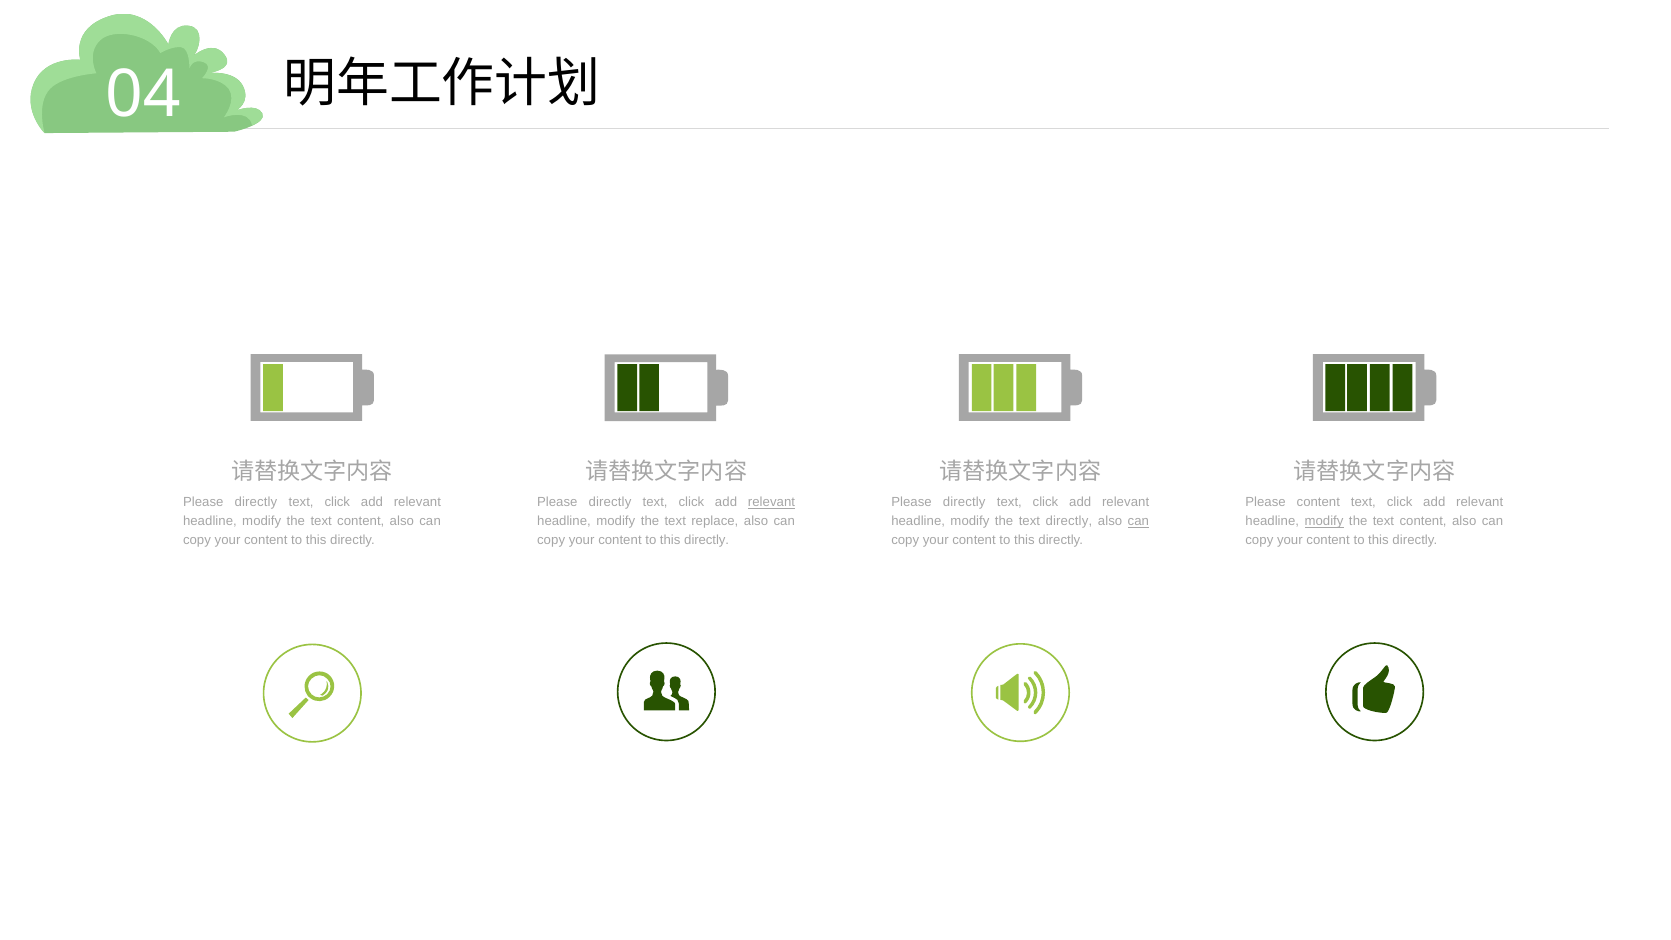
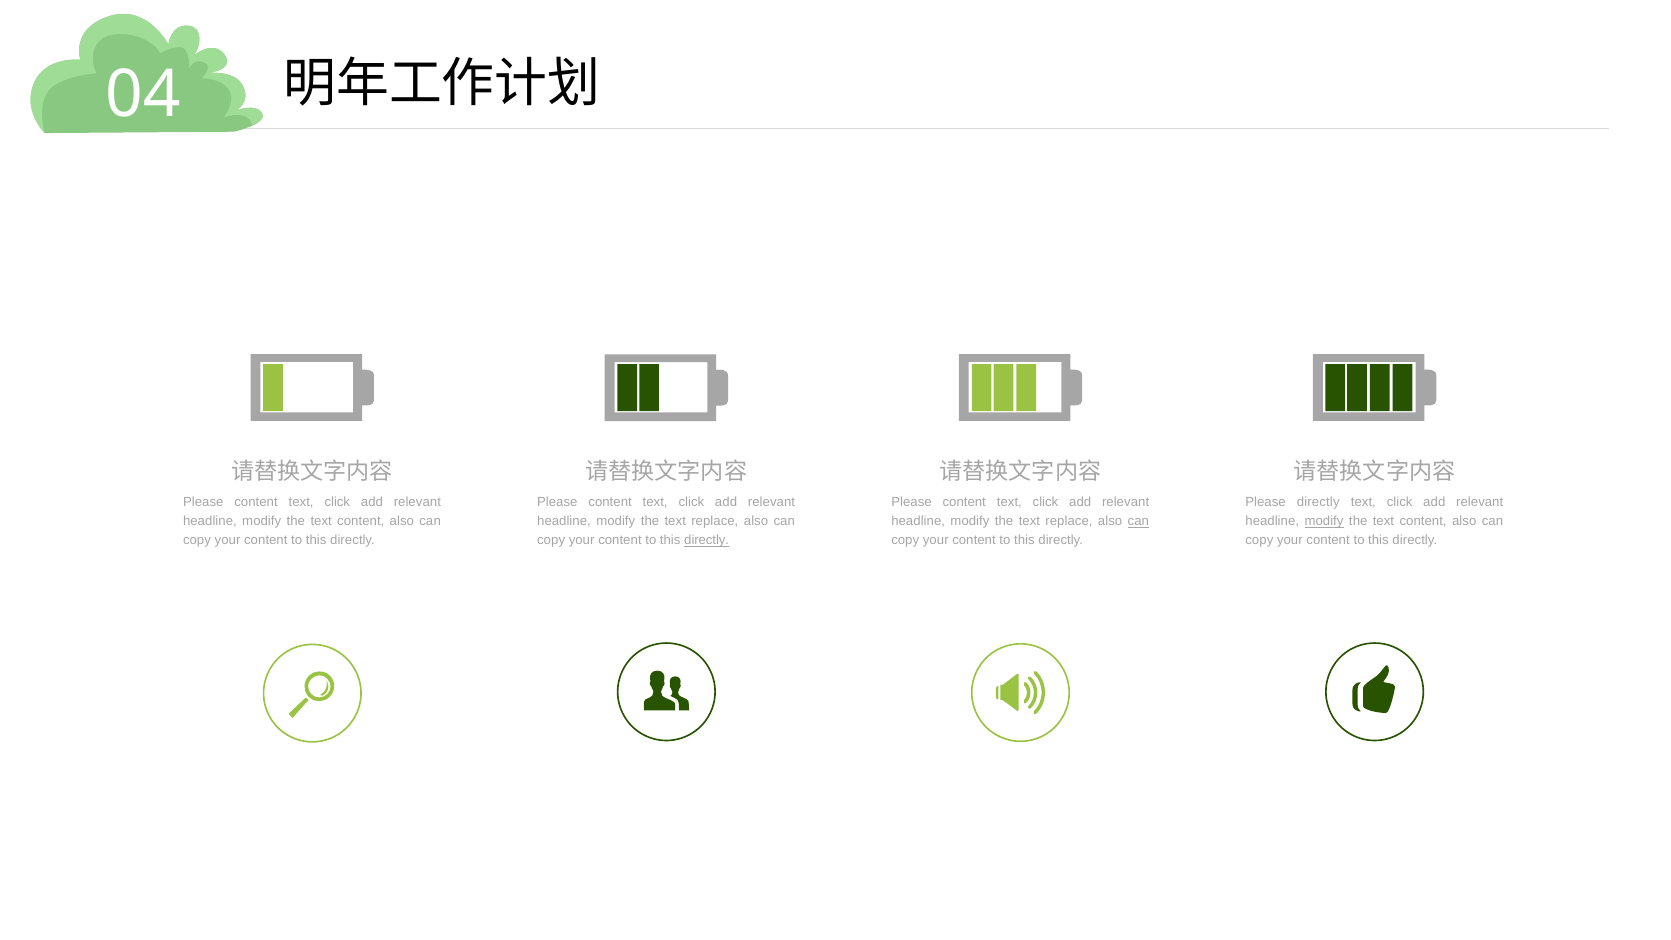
directly: directly -> content (256, 502)
directly: directly -> content (610, 502)
relevant underline: present -> none (772, 502)
directly: directly -> content (964, 502)
Please content: content -> directly (1318, 502)
directly: directly -> replace (1069, 521)
directly underline: none -> present (707, 540)
